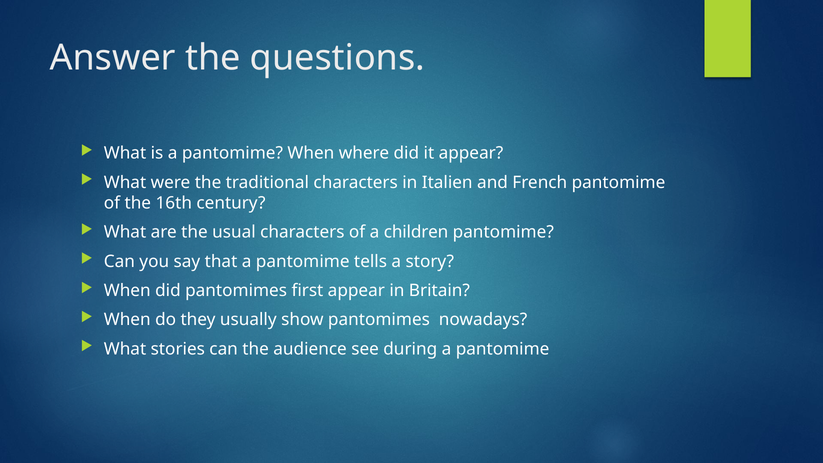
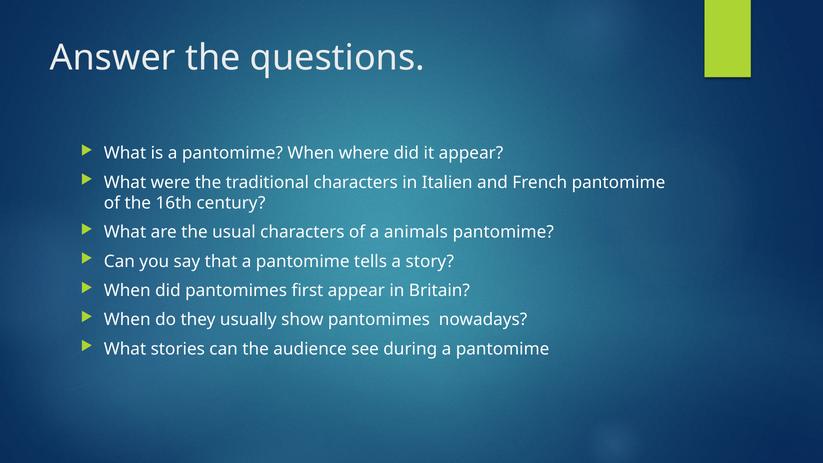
children: children -> animals (416, 232)
